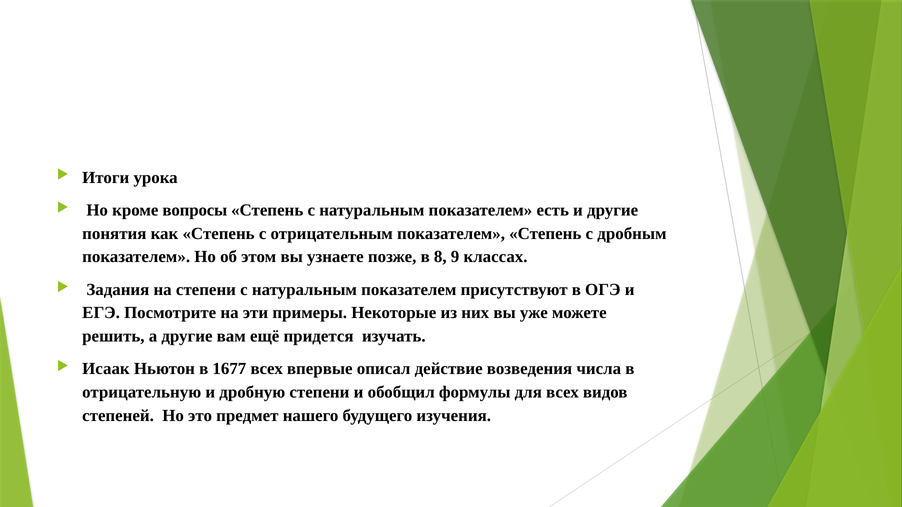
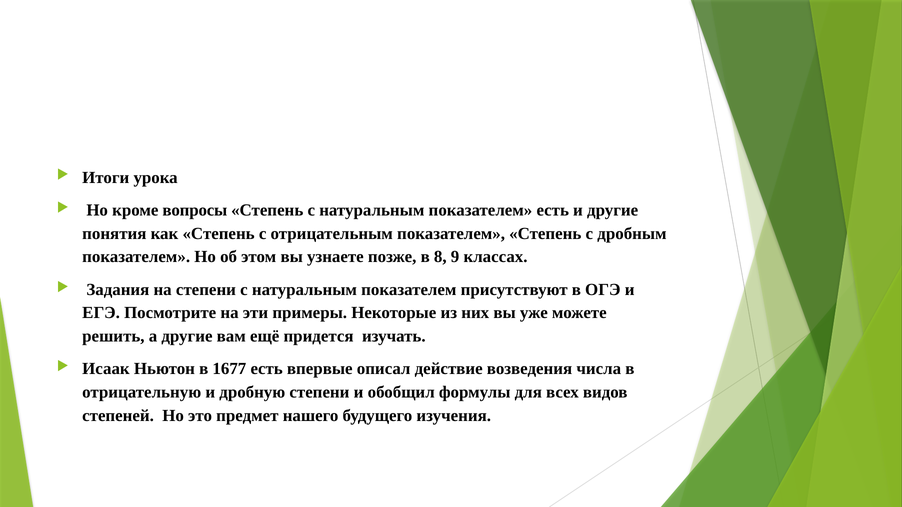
1677 всех: всех -> есть (267, 369)
